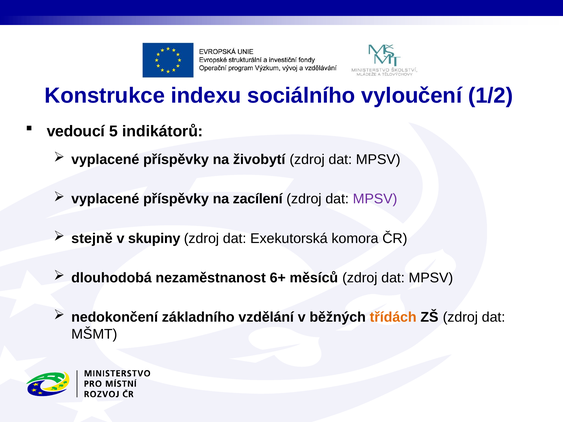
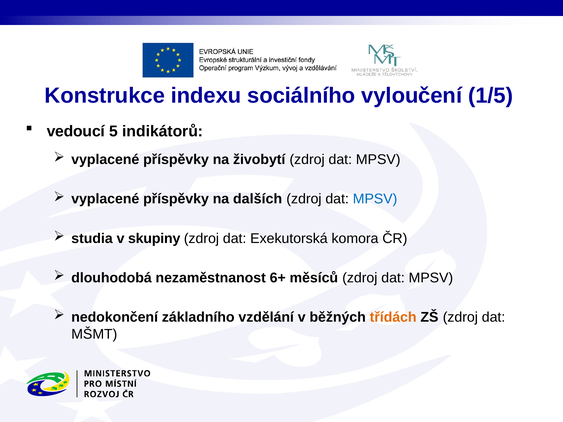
1/2: 1/2 -> 1/5 (491, 96)
zacílení: zacílení -> dalších (258, 199)
MPSV colour: purple -> blue (375, 199)
stejně: stejně -> studia (92, 239)
